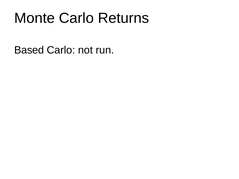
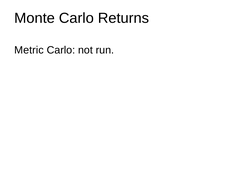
Based: Based -> Metric (29, 50)
